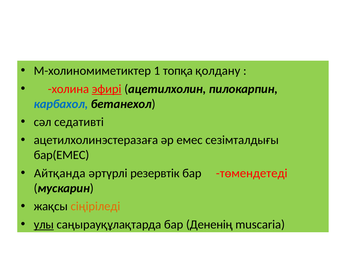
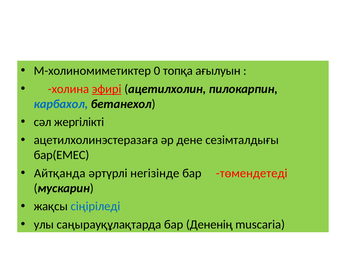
1: 1 -> 0 (157, 71)
қолдану: қолдану -> ағылуын (218, 71)
седативті: седативті -> жергілікті (79, 122)
емес: емес -> дене (190, 140)
резервтік: резервтік -> негізінде (155, 173)
сіңіріледі colour: orange -> blue (95, 206)
улы underline: present -> none (44, 224)
